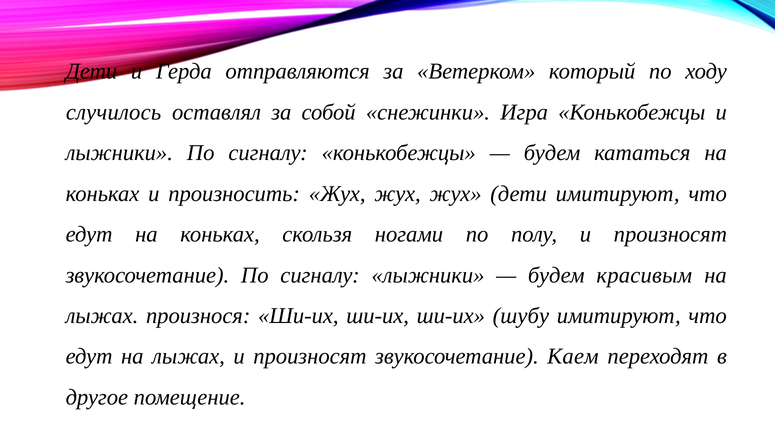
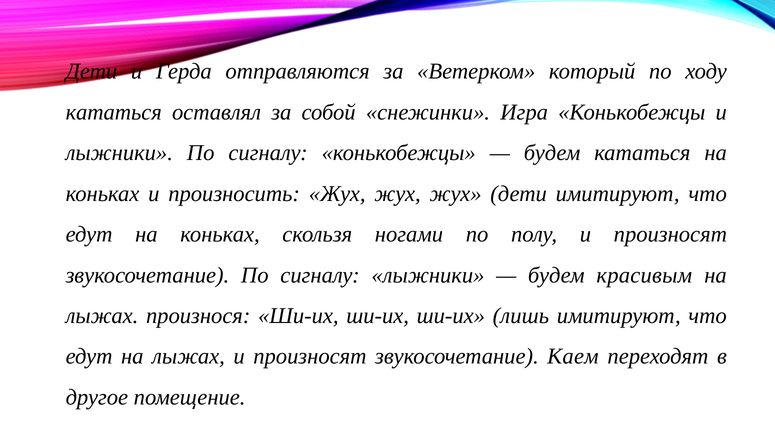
случилось: случилось -> кататься (114, 112)
шубу: шубу -> лишь (521, 316)
